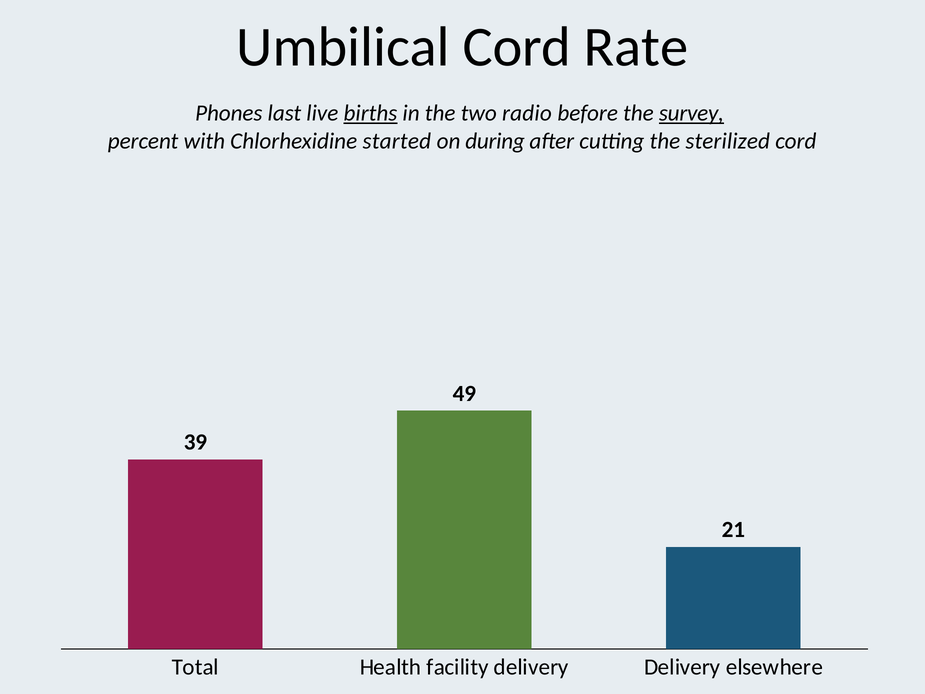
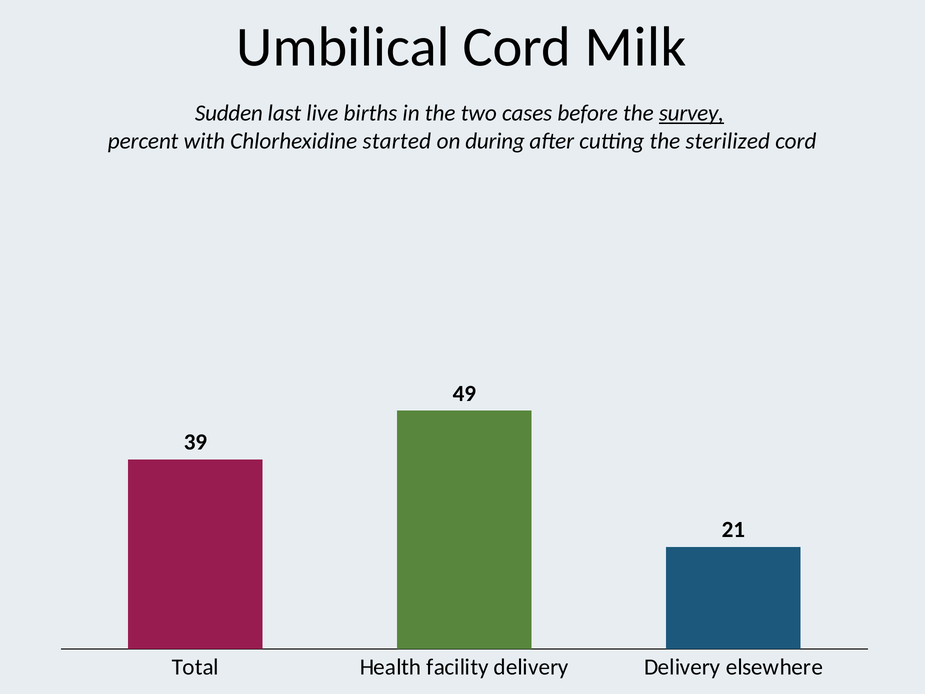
Rate: Rate -> Milk (636, 47)
Phones: Phones -> Sudden (229, 113)
births underline: present -> none (370, 113)
radio: radio -> cases (527, 113)
